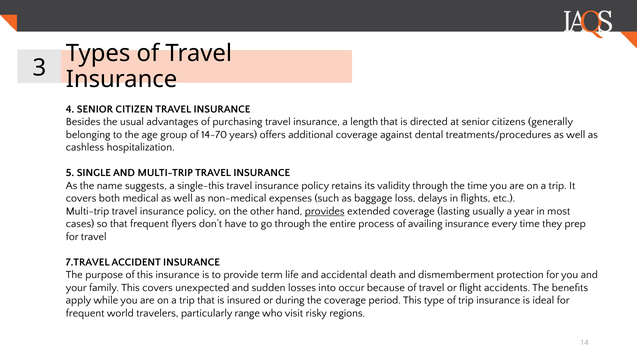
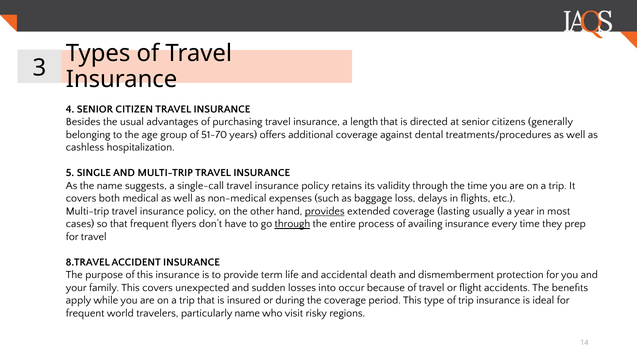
14-70: 14-70 -> 51-70 (214, 134)
single-this: single-this -> single-call (201, 185)
through underline: none -> present (292, 224)
7.TRAVEL: 7.TRAVEL -> 8.TRAVEL (88, 262)
particularly range: range -> name (247, 313)
